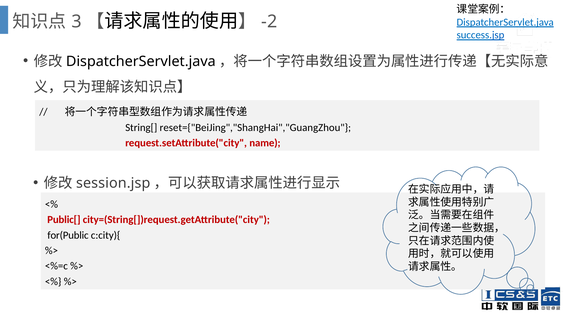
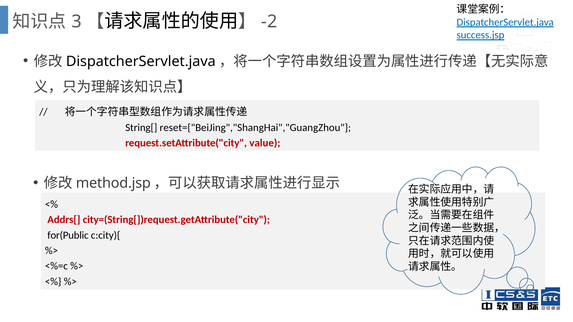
name: name -> value (265, 143)
session.jsp: session.jsp -> method.jsp (113, 183)
Public[: Public[ -> Addrs[ (64, 220)
